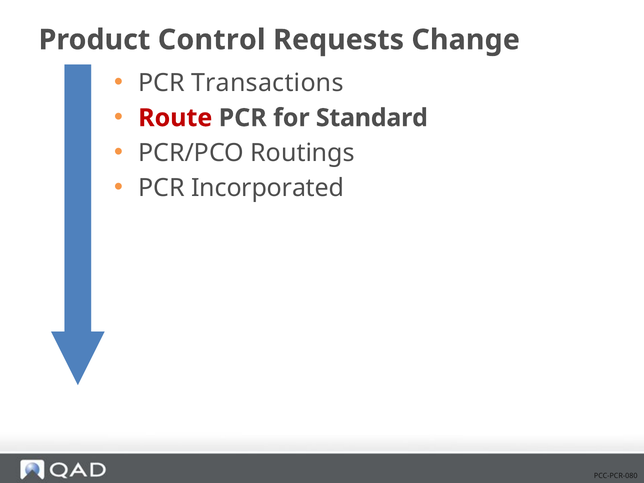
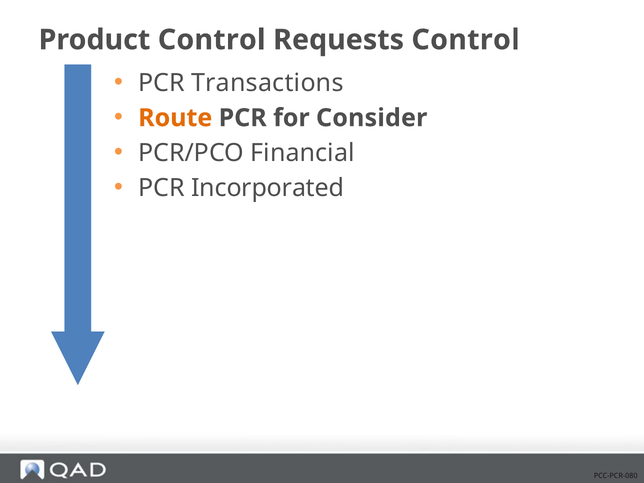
Requests Change: Change -> Control (466, 40)
Route colour: red -> orange (175, 118)
Standard: Standard -> Consider (372, 118)
Routings: Routings -> Financial (303, 153)
